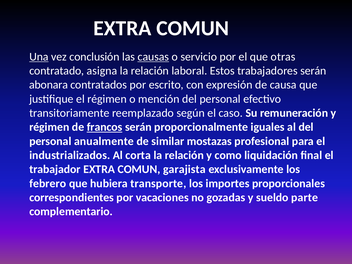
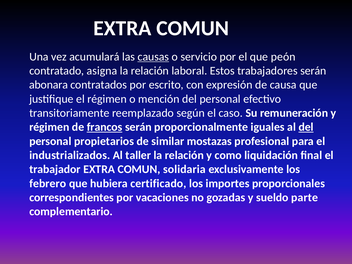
Una underline: present -> none (39, 57)
conclusión: conclusión -> acumulará (94, 57)
otras: otras -> peón (283, 57)
del underline: none -> present (306, 127)
anualmente: anualmente -> propietarios (104, 141)
corta: corta -> taller (138, 155)
garajista: garajista -> solidaria (184, 169)
transporte: transporte -> certificado (158, 183)
